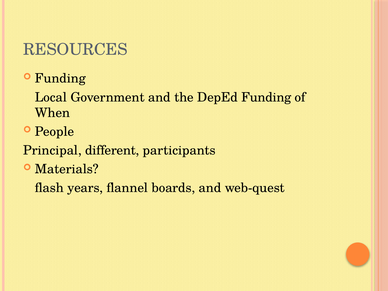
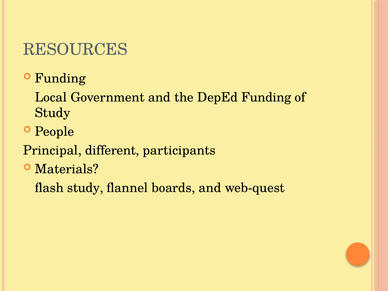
When: When -> Study (53, 113)
flash years: years -> study (85, 188)
